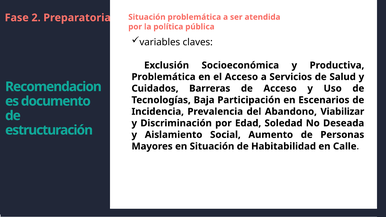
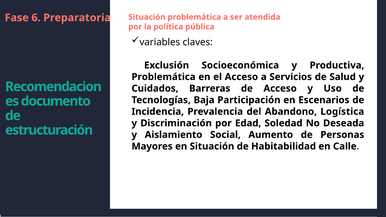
2: 2 -> 6 (36, 18)
Viabilizar: Viabilizar -> Logística (342, 112)
